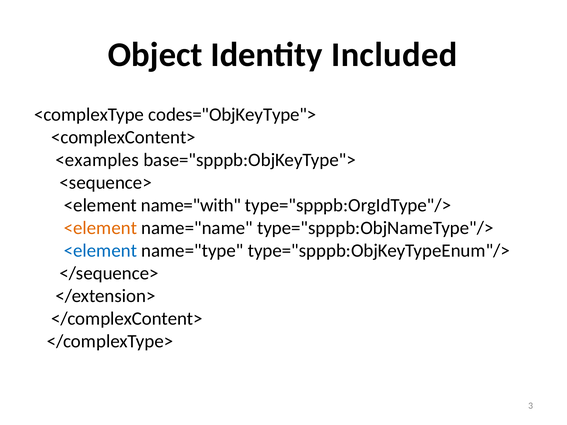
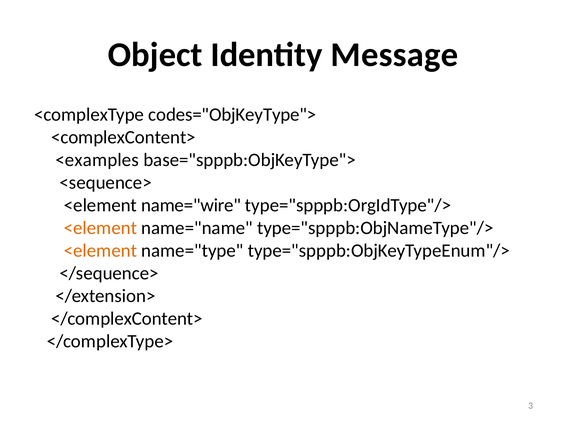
Included: Included -> Message (394, 55)
name="with: name="with -> name="wire (191, 205)
<element colour: blue -> orange (100, 251)
